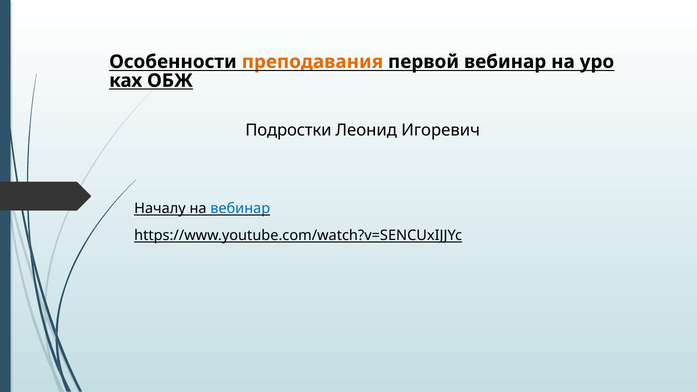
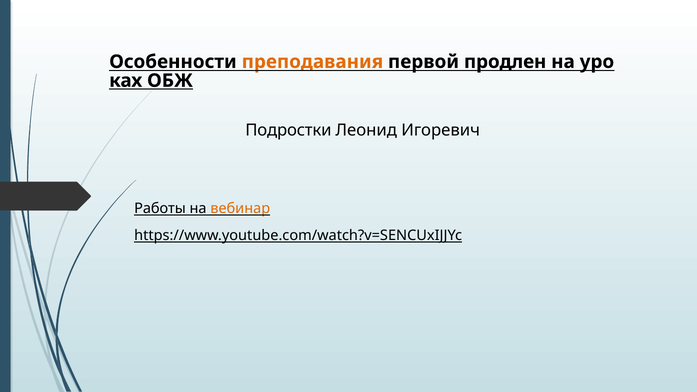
первой вебинар: вебинар -> продлен (505, 62)
Началу: Началу -> Работы (160, 208)
вебинар colour: blue -> orange (240, 208)
